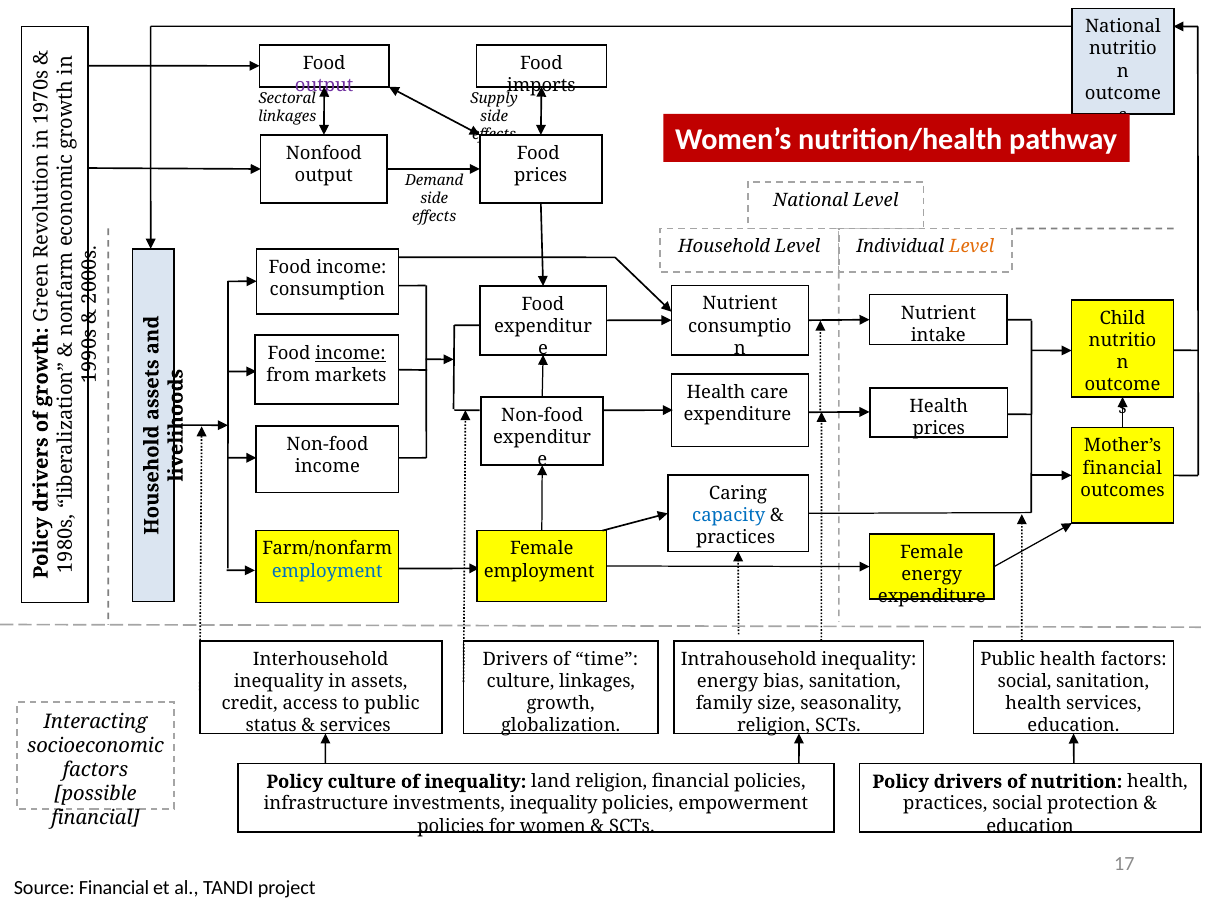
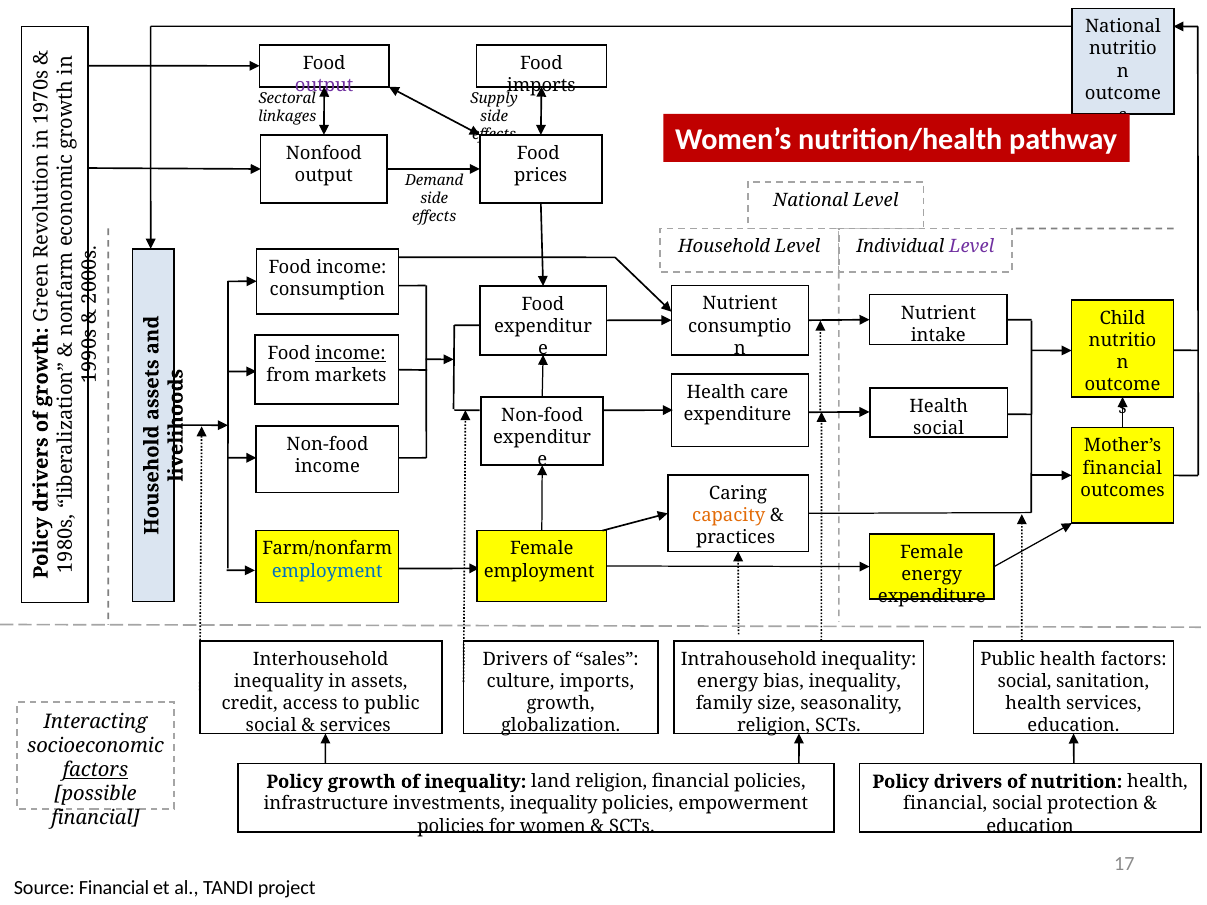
Level colour: orange -> purple (972, 247)
prices: prices -> social (939, 429)
capacity colour: blue -> orange (729, 516)
time: time -> sales (607, 659)
culture linkages: linkages -> imports (597, 681)
bias sanitation: sanitation -> inequality (855, 681)
status: status -> social (271, 726)
factors underline: none -> present (96, 770)
Policy culture: culture -> growth (362, 782)
practices: practices -> financial (945, 804)
